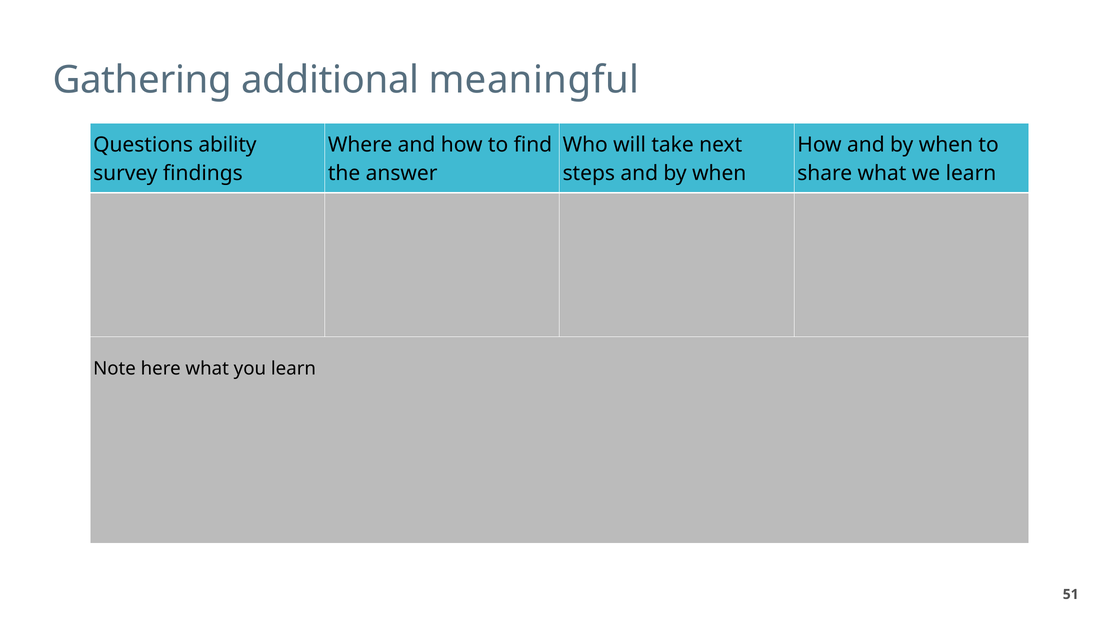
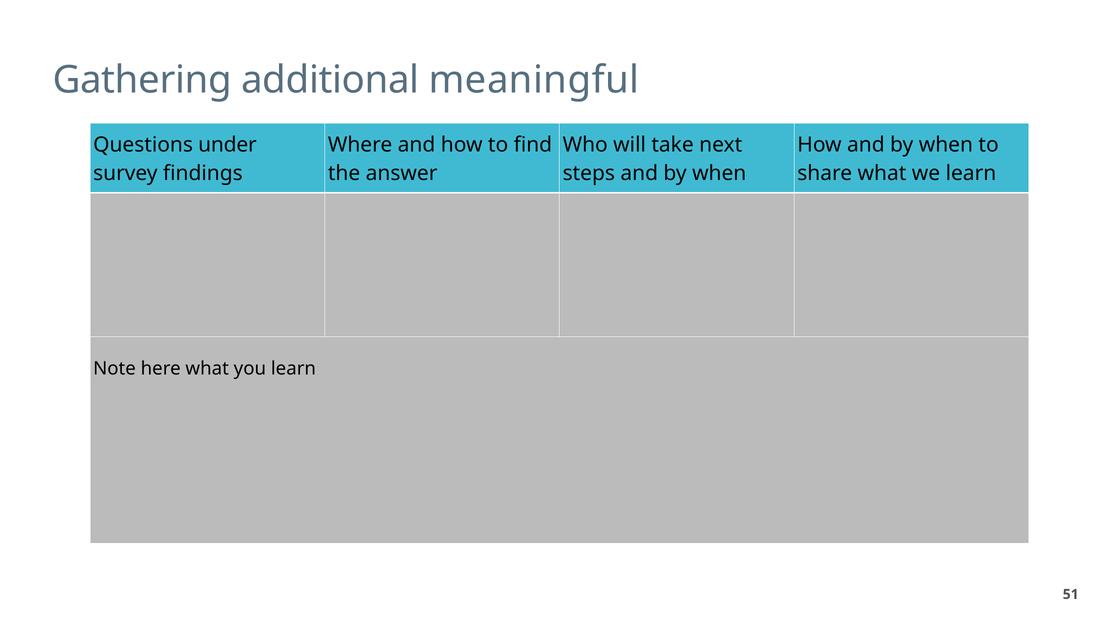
ability: ability -> under (227, 145)
